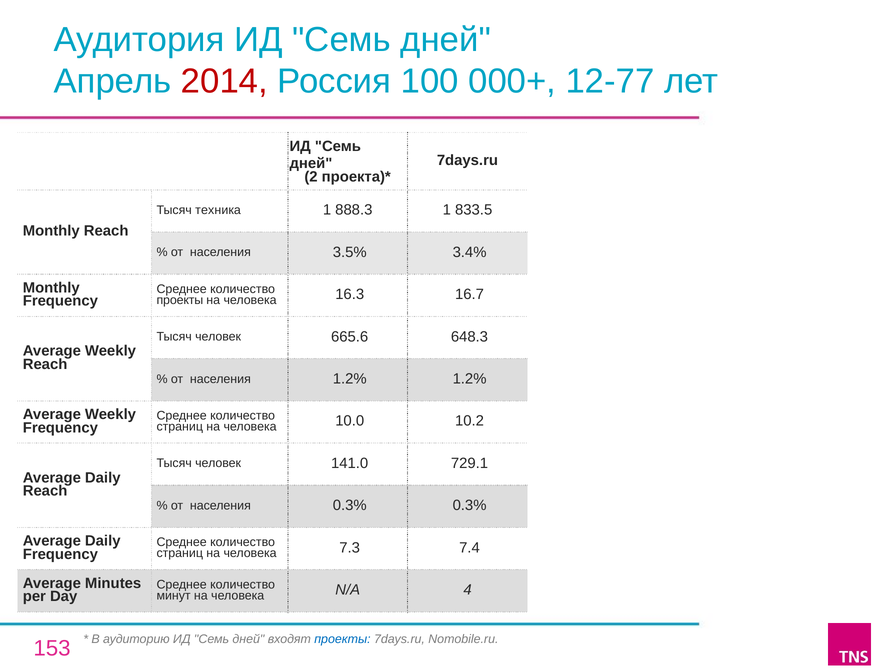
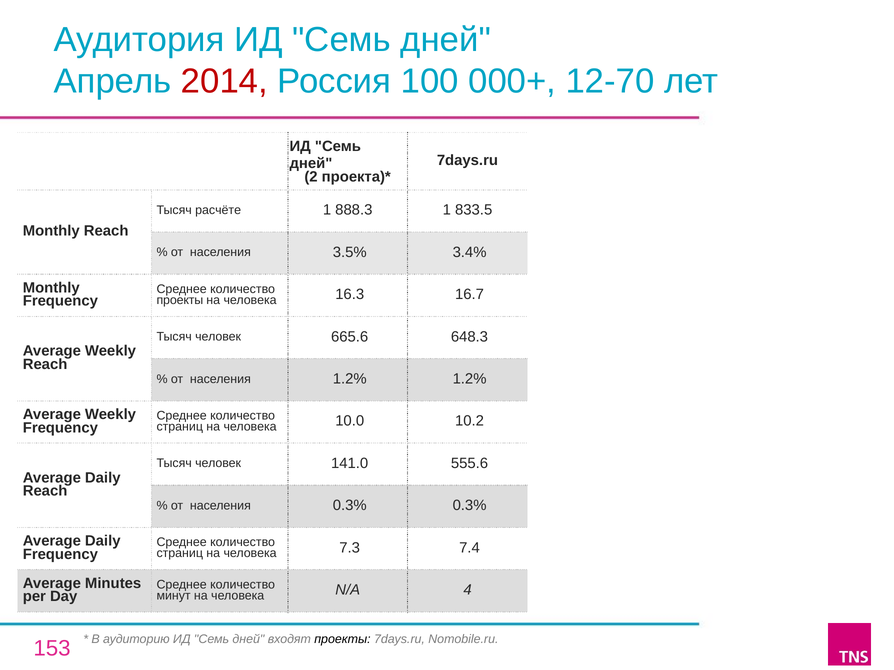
12-77: 12-77 -> 12-70 (610, 81)
техника: техника -> расчёте (218, 210)
729.1: 729.1 -> 555.6 (469, 464)
проекты colour: blue -> black (342, 640)
